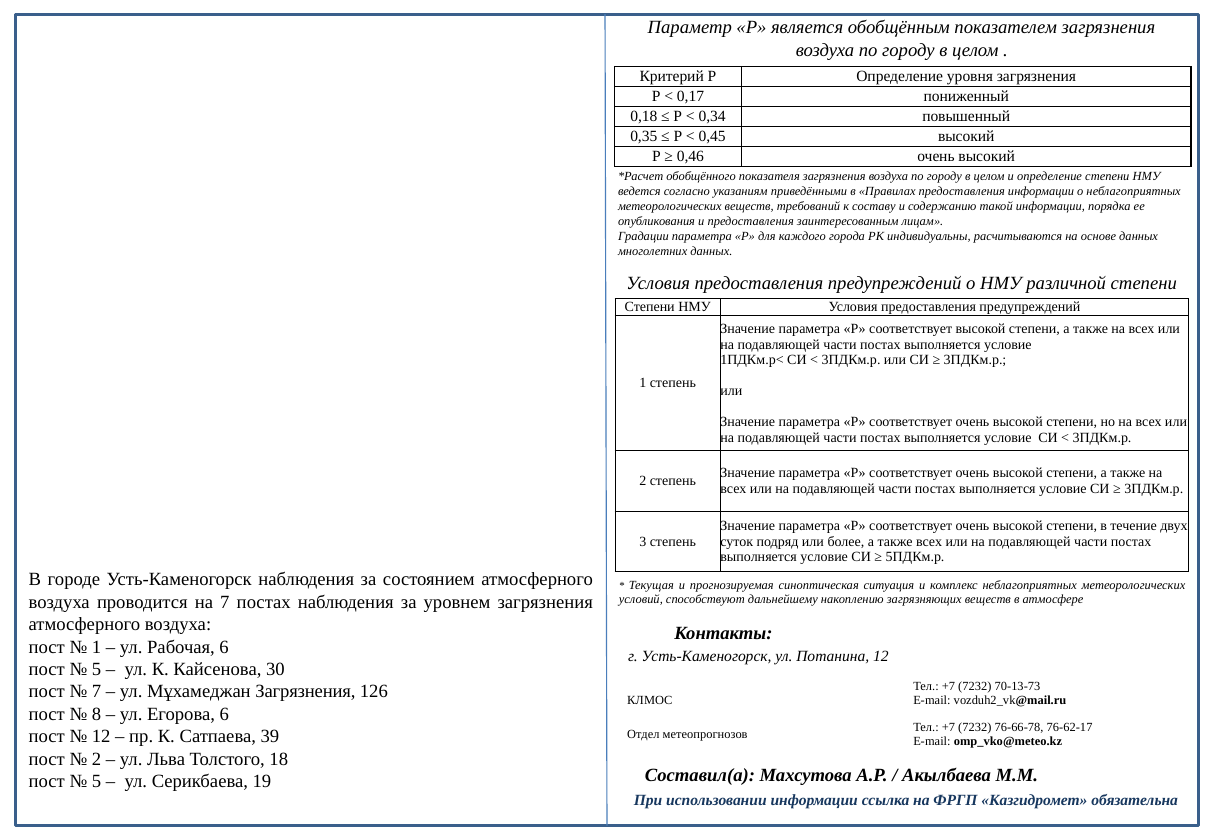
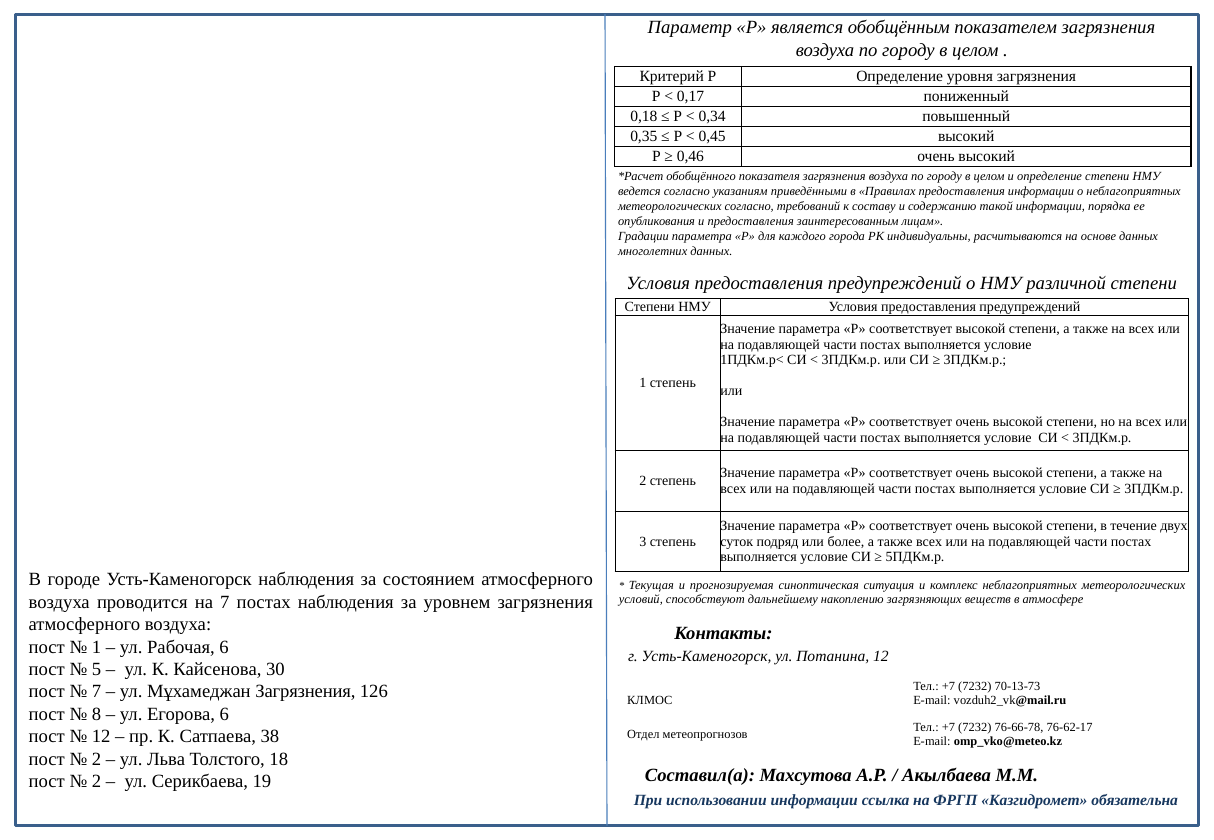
метеорологических веществ: веществ -> согласно (749, 207)
39: 39 -> 38 (270, 737)
5: 5 -> 2 (97, 782)
